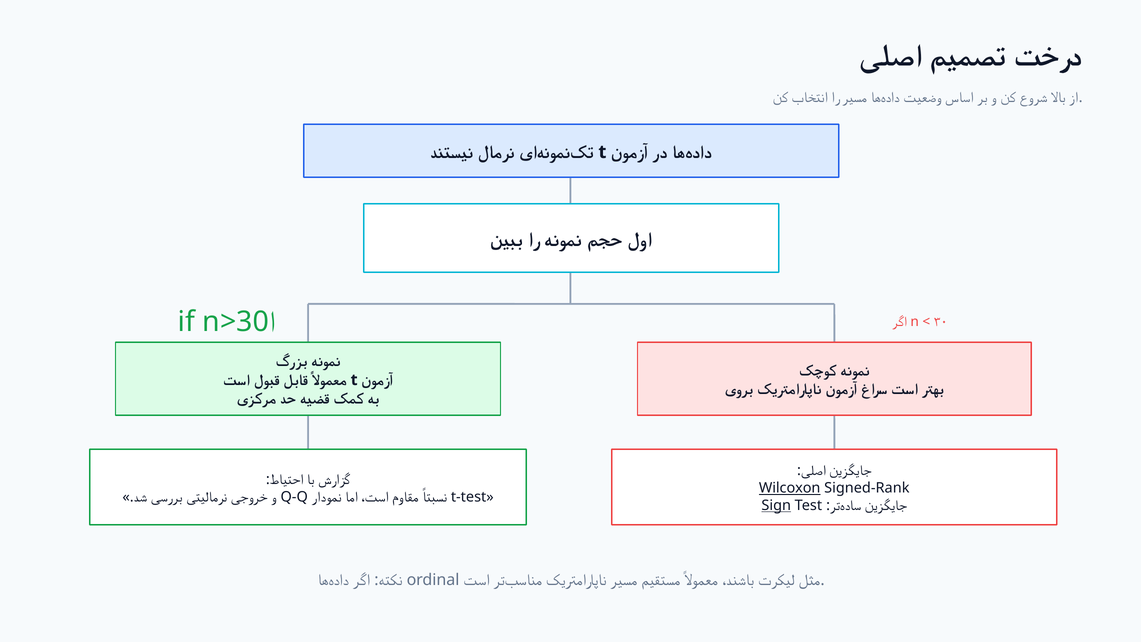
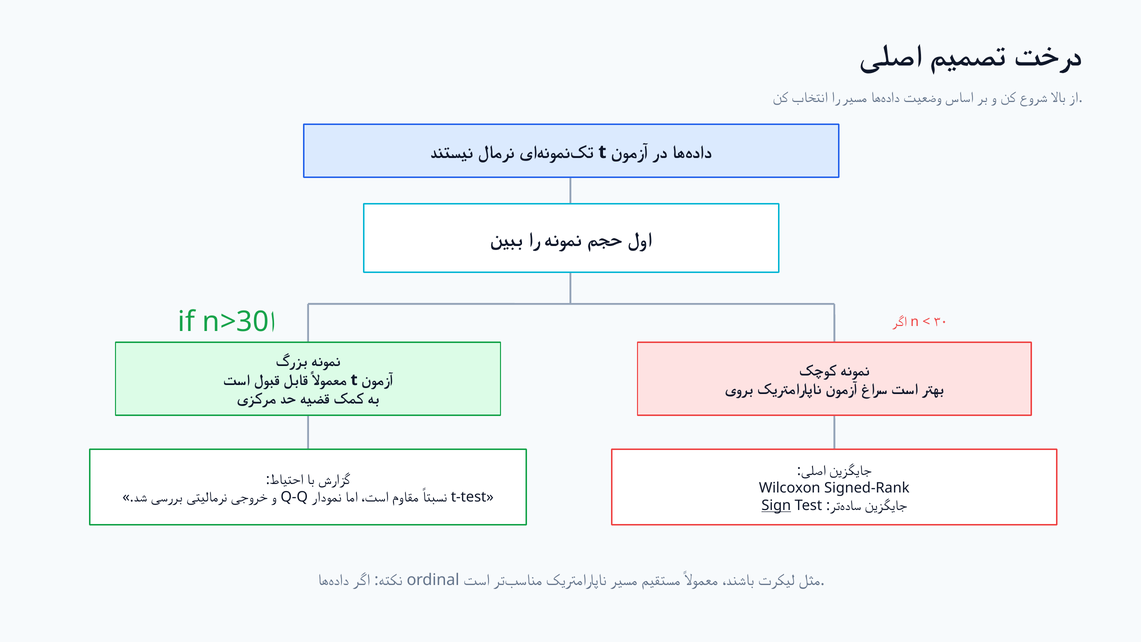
Wilcoxon underline: present -> none (790, 488)
